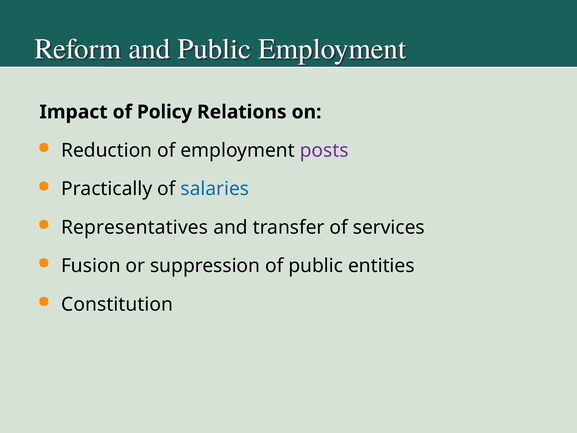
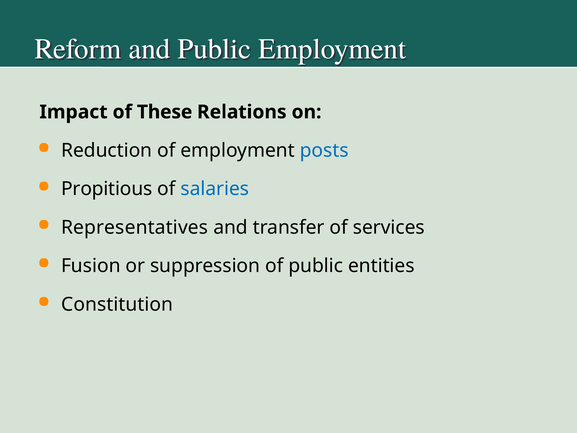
Policy: Policy -> These (165, 112)
posts colour: purple -> blue (324, 150)
Practically: Practically -> Propitious (107, 189)
